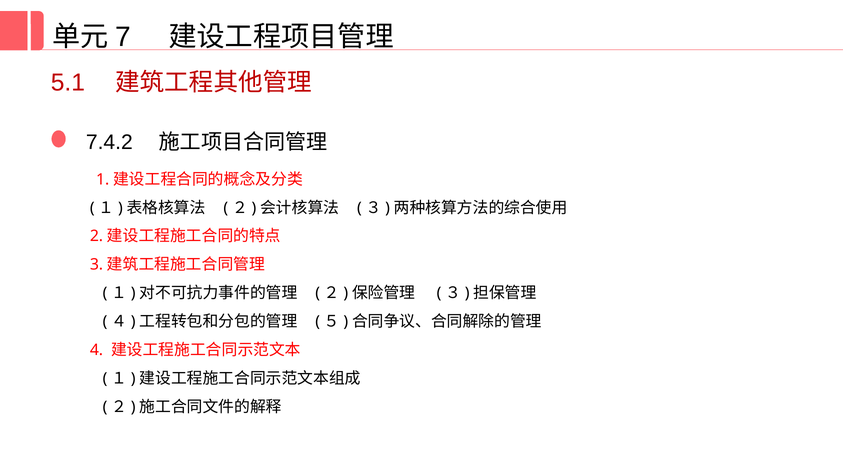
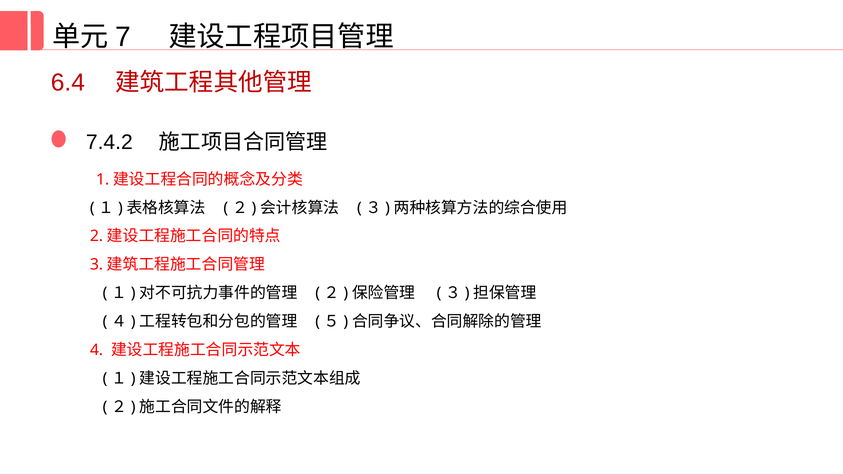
5.1: 5.1 -> 6.4 (68, 83)
